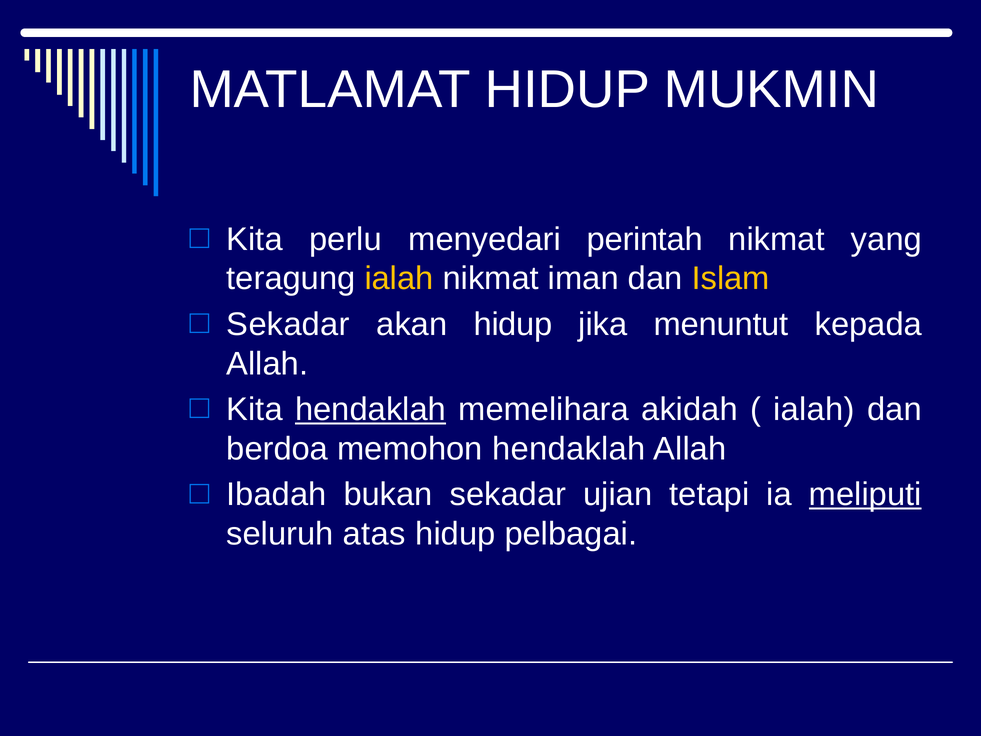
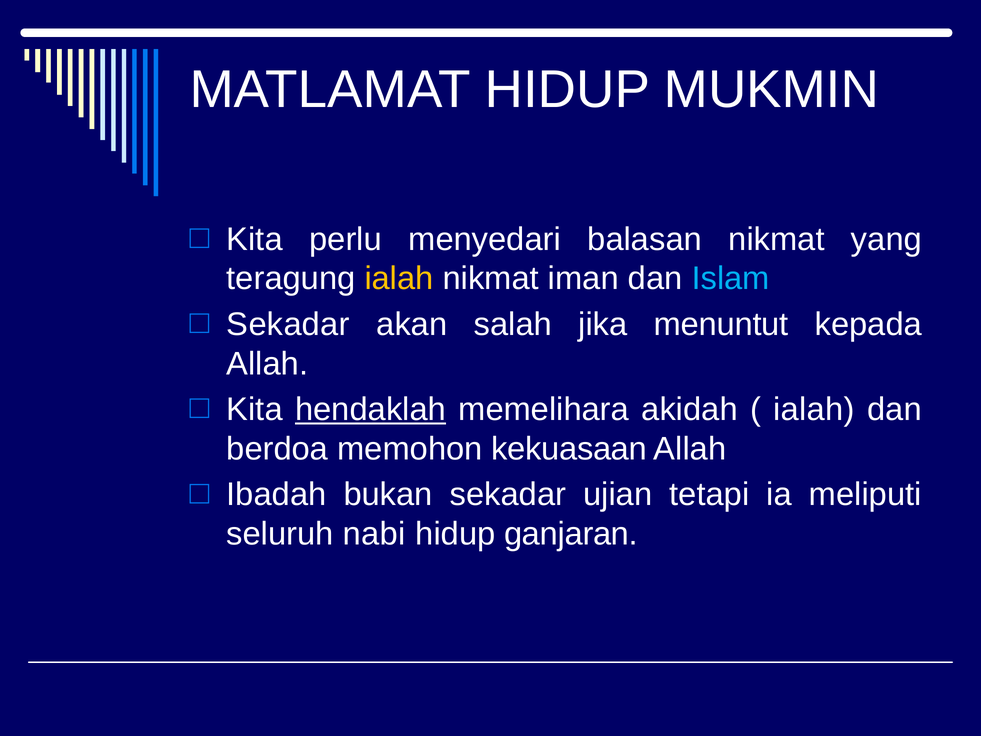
perintah: perintah -> balasan (645, 239)
Islam colour: yellow -> light blue (731, 279)
akan hidup: hidup -> salah (513, 324)
memohon hendaklah: hendaklah -> kekuasaan (569, 449)
meliputi underline: present -> none (865, 494)
atas: atas -> nabi (374, 534)
pelbagai: pelbagai -> ganjaran (571, 534)
